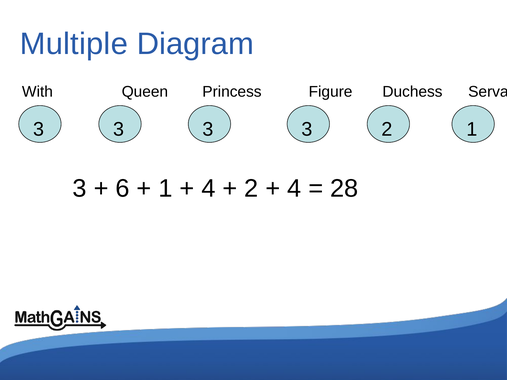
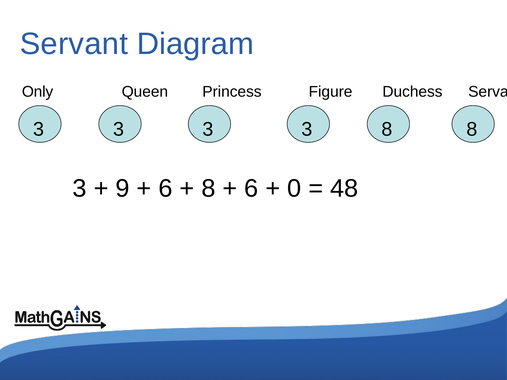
Multiple: Multiple -> Servant (74, 44)
With: With -> Only (38, 92)
2: 2 -> 8 (387, 130)
1: 1 -> 8 (472, 130)
6: 6 -> 9 (123, 188)
1: 1 -> 6 (166, 188)
4: 4 -> 8 (208, 188)
2: 2 -> 6 (251, 188)
4: 4 -> 0 (294, 188)
28: 28 -> 48 (344, 188)
